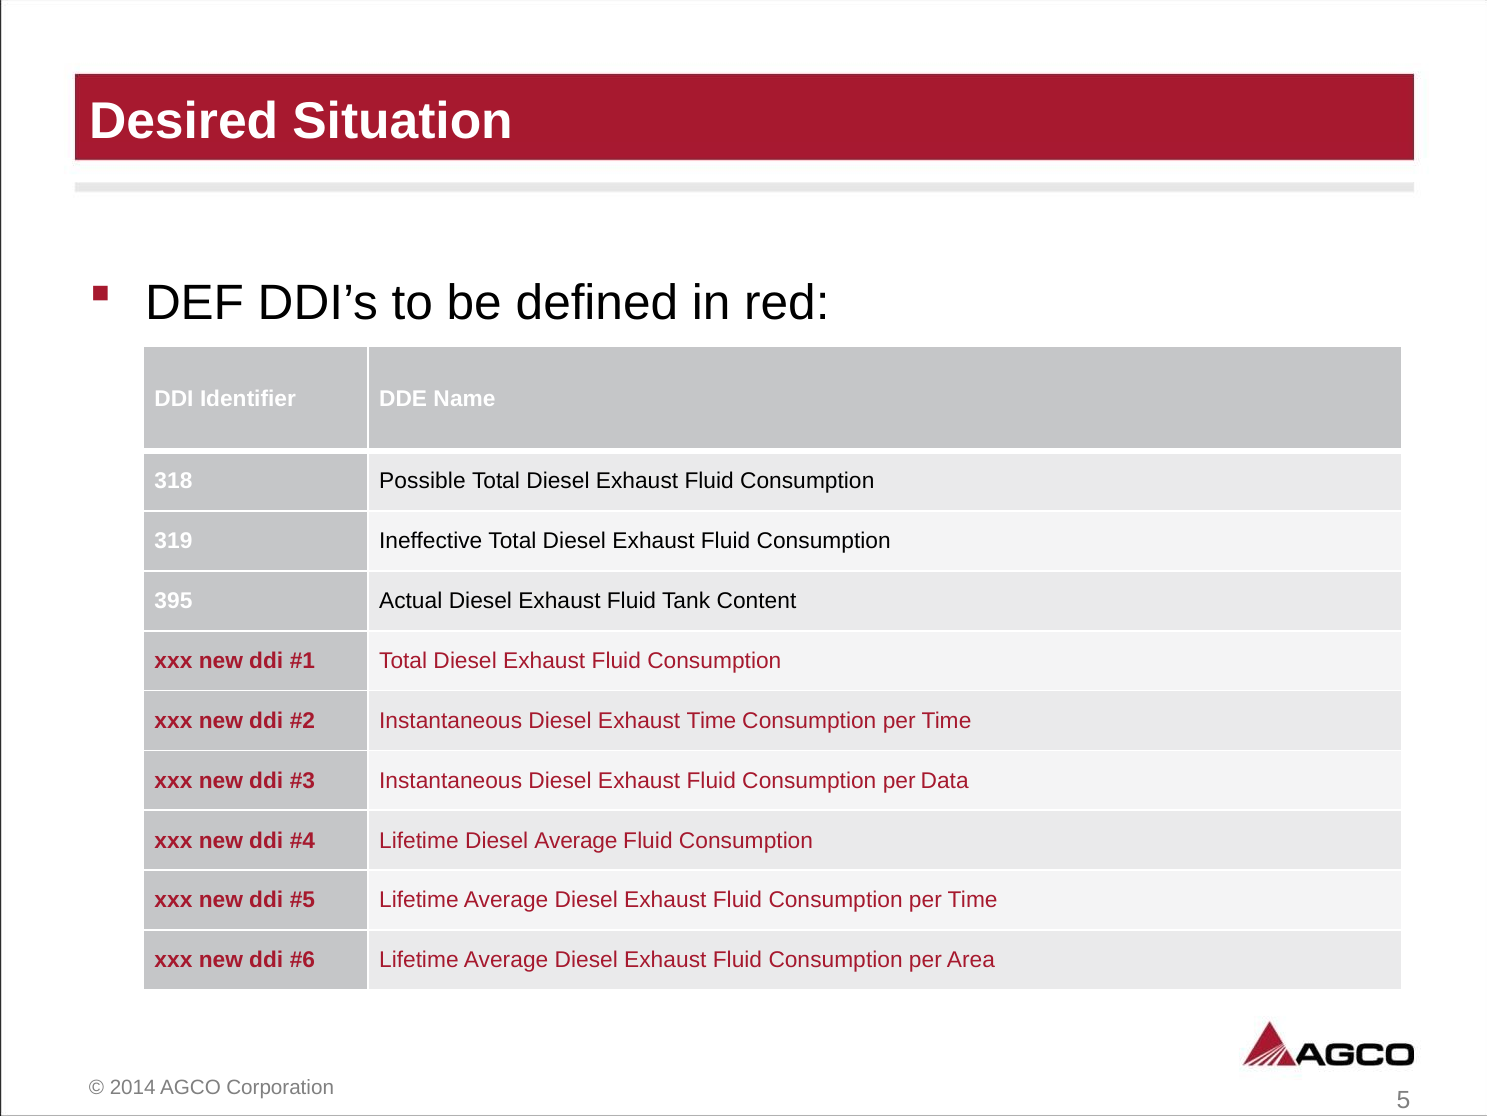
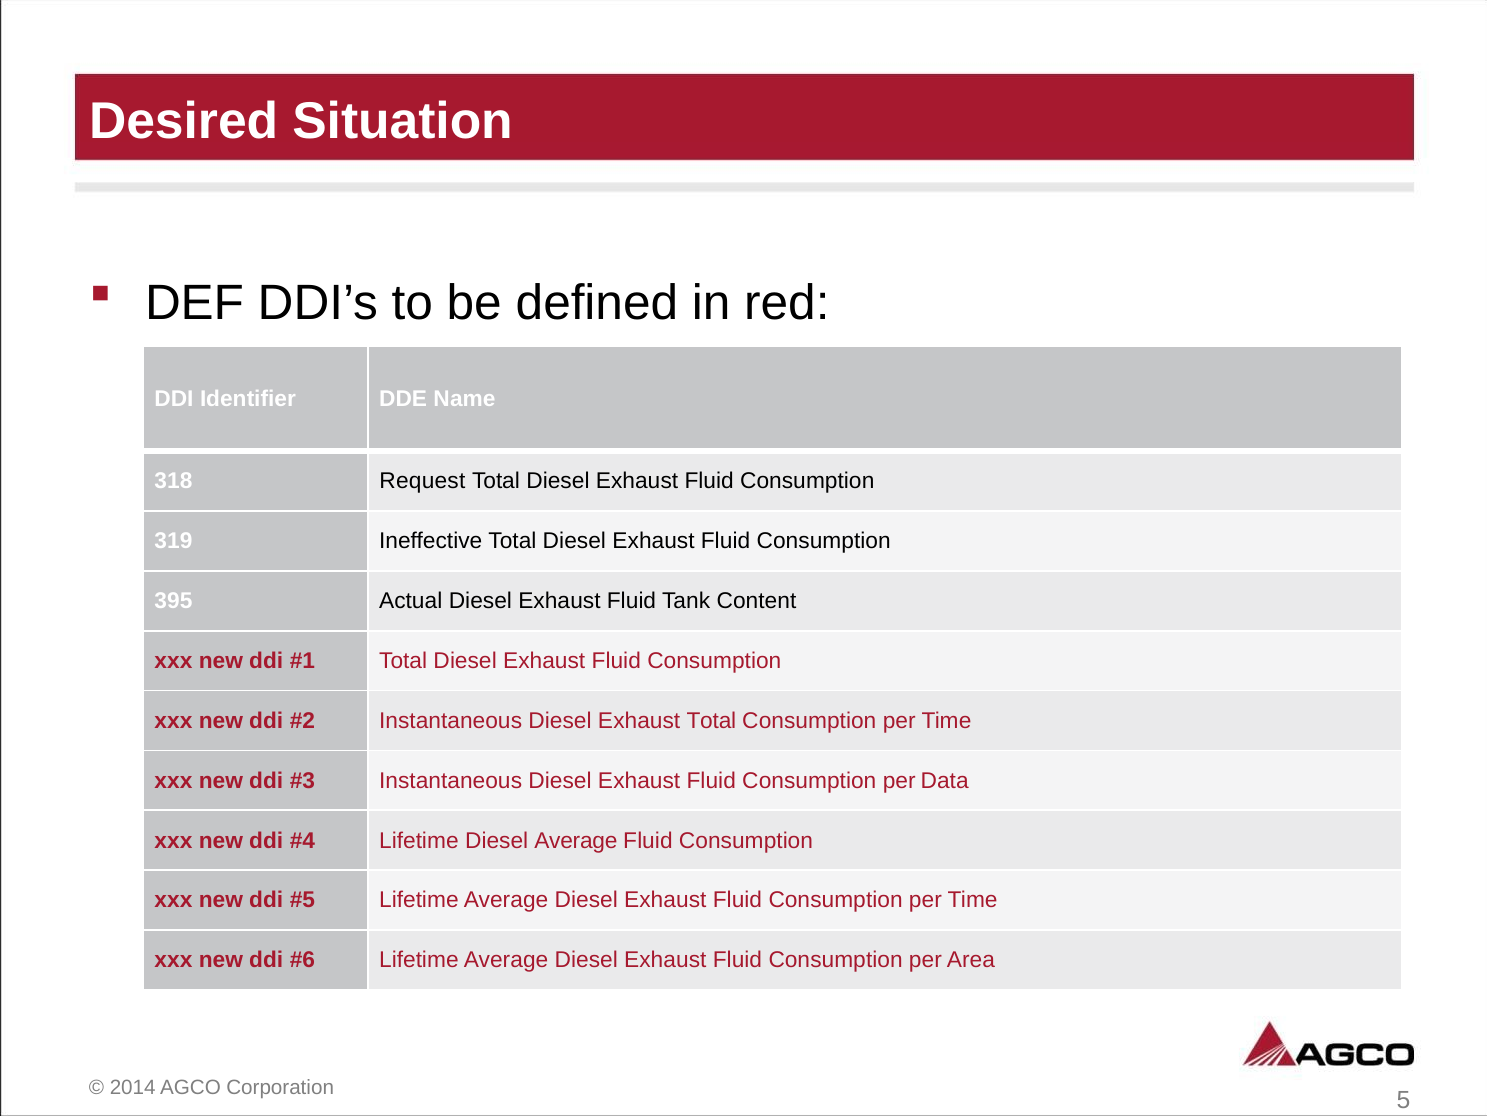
Possible: Possible -> Request (422, 481)
Exhaust Time: Time -> Total (711, 720)
